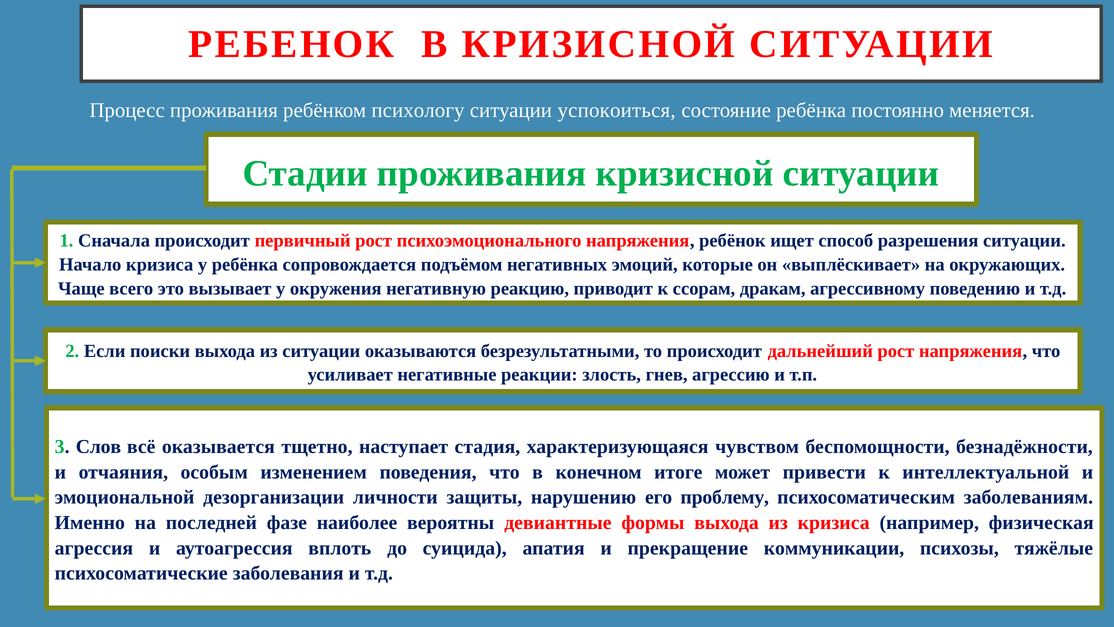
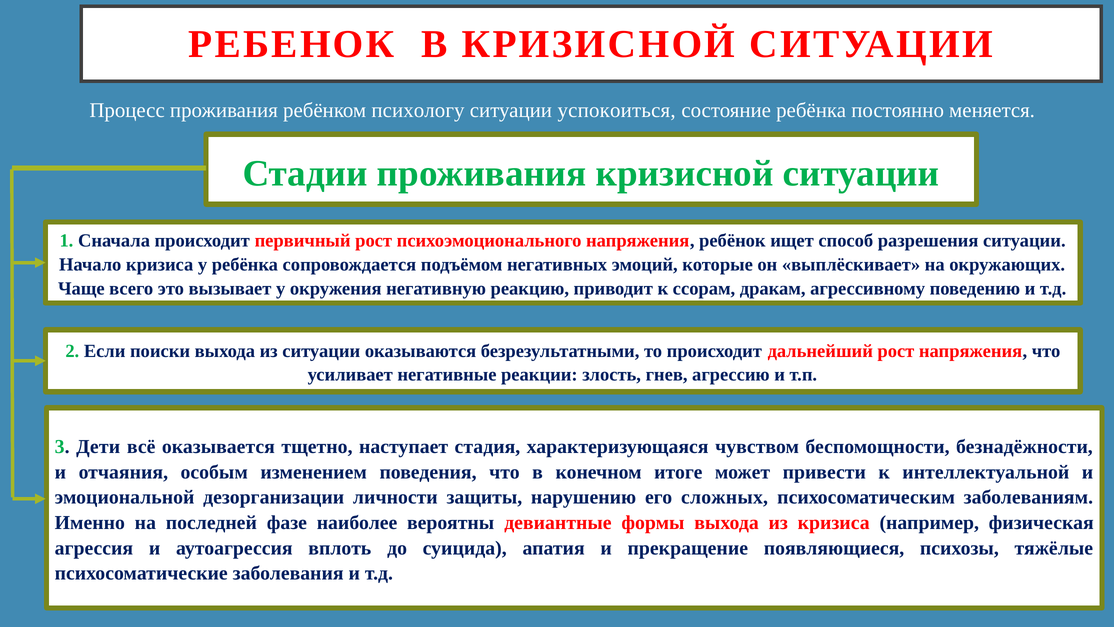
Слов: Слов -> Дети (98, 446)
проблему: проблему -> сложных (725, 497)
коммуникации: коммуникации -> появляющиеся (834, 548)
